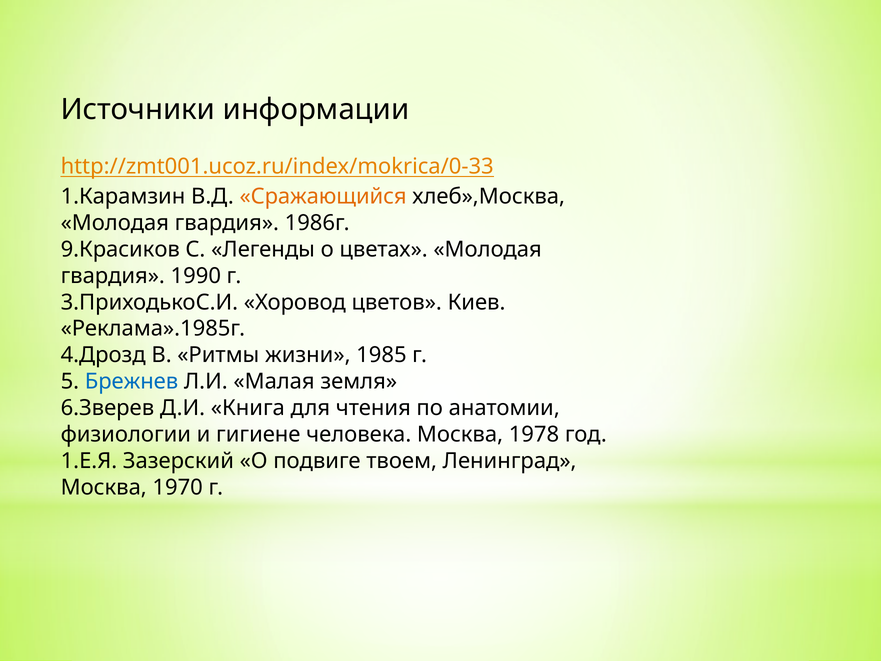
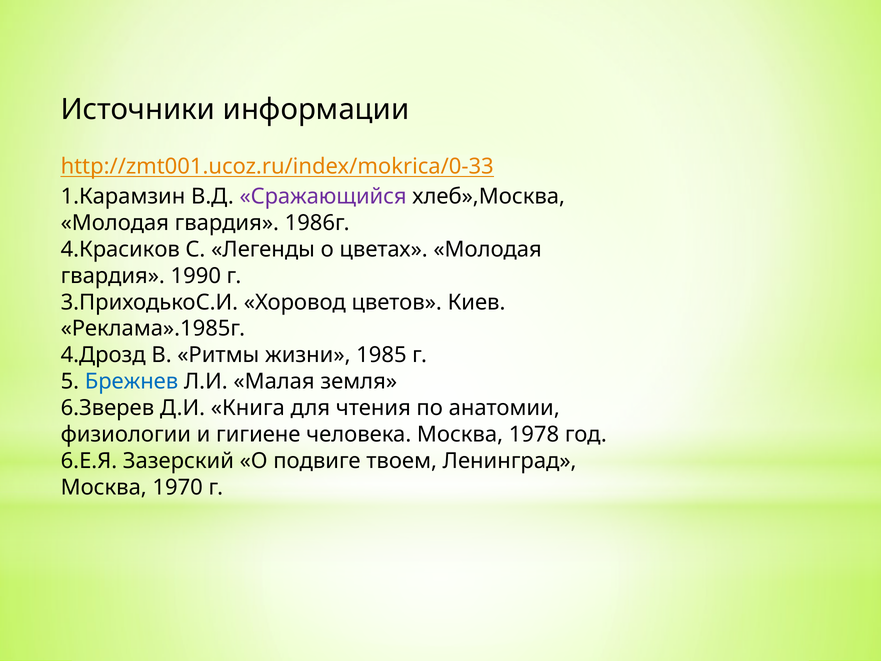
Сражающийся colour: orange -> purple (323, 196)
9.Красиков: 9.Красиков -> 4.Красиков (120, 249)
1.Е.Я: 1.Е.Я -> 6.Е.Я (89, 461)
